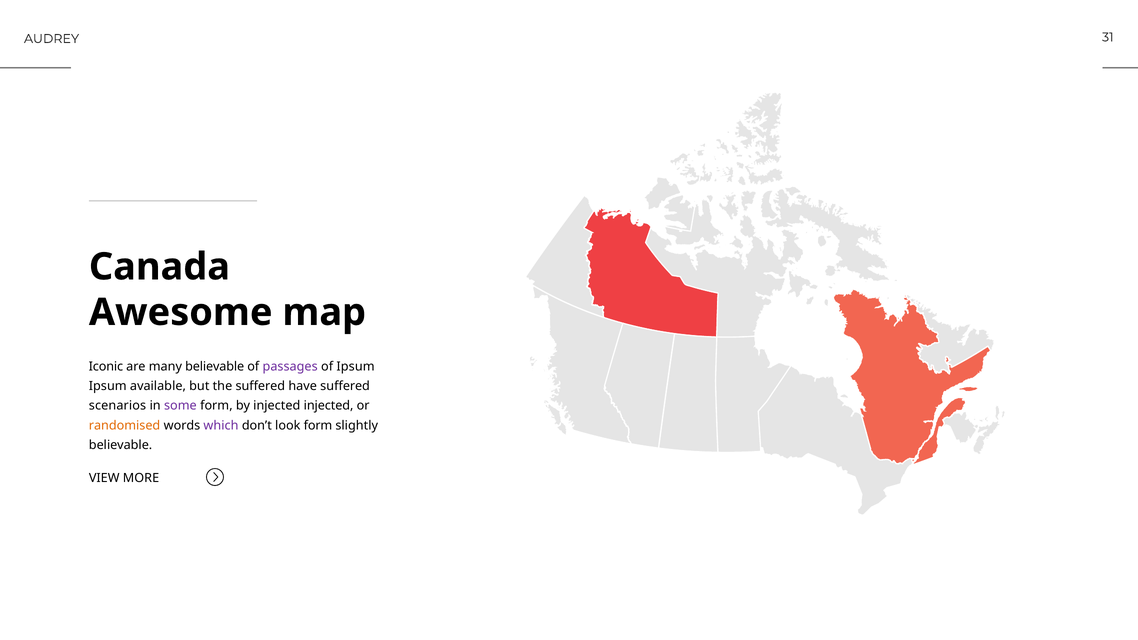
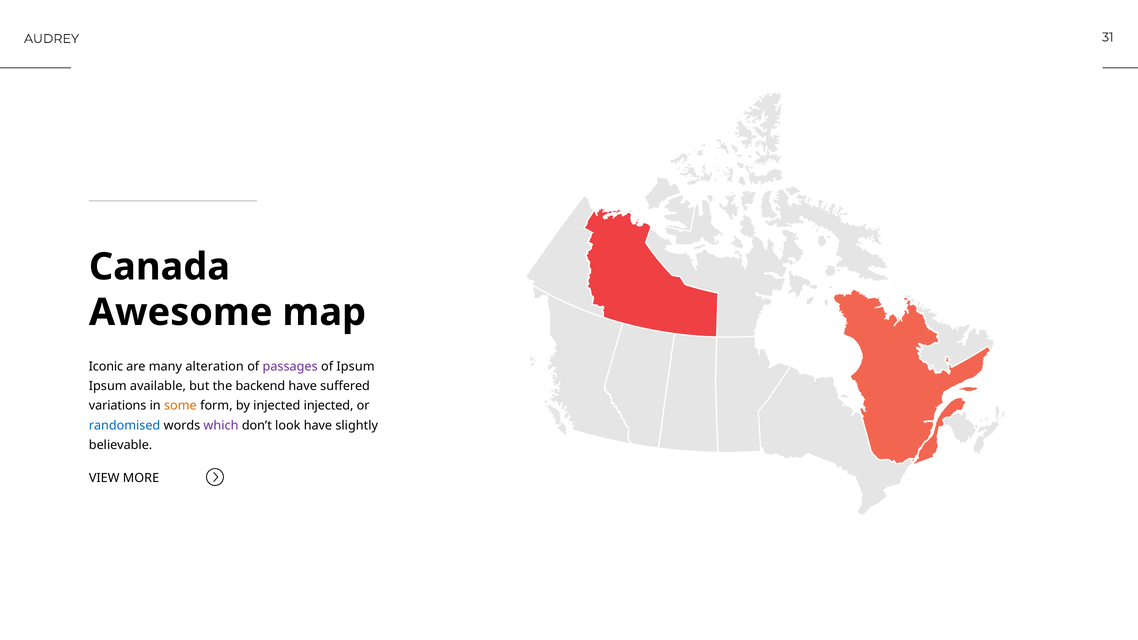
many believable: believable -> alteration (215, 367)
the suffered: suffered -> backend (260, 386)
scenarios: scenarios -> variations (118, 406)
some colour: purple -> orange (180, 406)
randomised colour: orange -> blue (125, 426)
look form: form -> have (318, 426)
